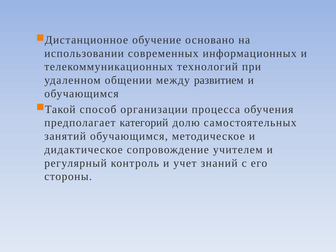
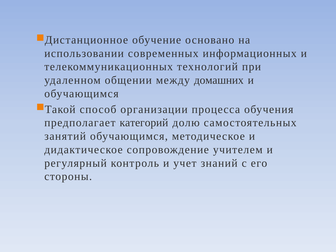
развитием: развитием -> домашних (219, 80)
